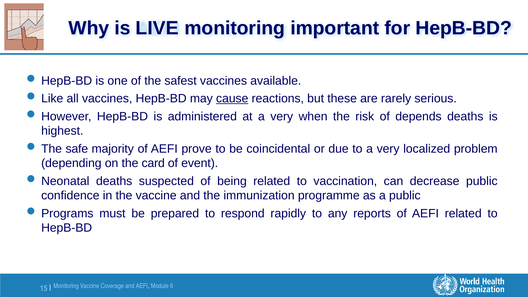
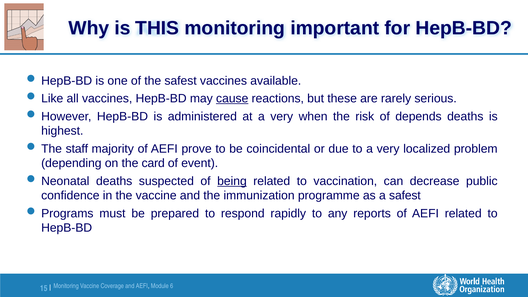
LIVE: LIVE -> THIS (157, 28)
safe: safe -> staff (77, 149)
being underline: none -> present (232, 181)
a public: public -> safest (405, 196)
